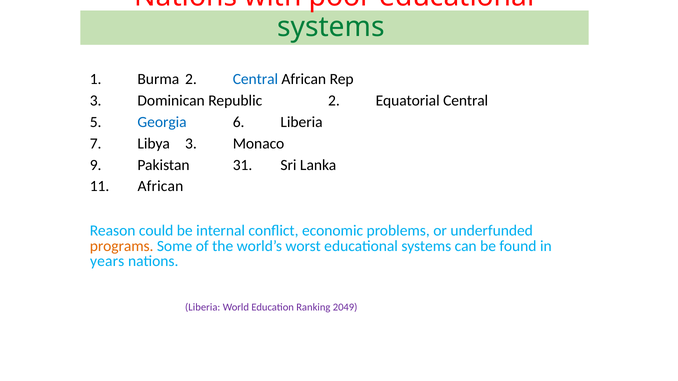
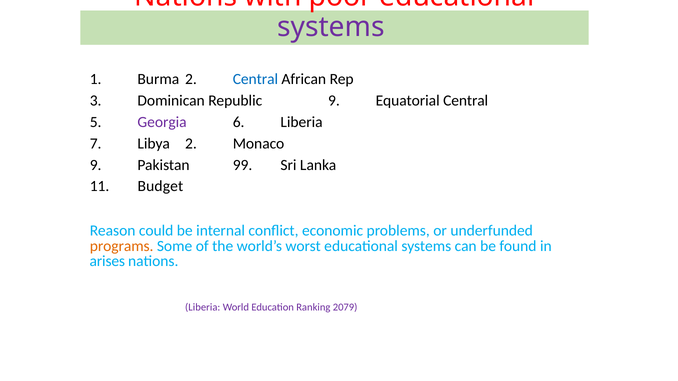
systems colour: green -> purple (331, 27)
Republic 2: 2 -> 9 (334, 101)
Georgia colour: blue -> purple (162, 122)
Libya 3: 3 -> 2 (191, 144)
31: 31 -> 99 (243, 165)
11 African: African -> Budget (160, 187)
years: years -> arises (107, 261)
2049: 2049 -> 2079 (345, 307)
